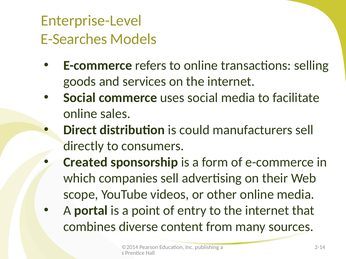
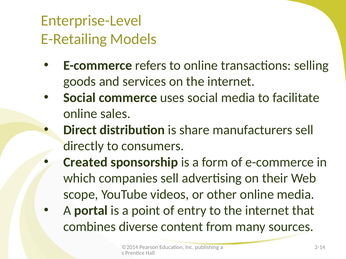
E-Searches: E-Searches -> E-Retailing (74, 39)
could: could -> share (194, 130)
